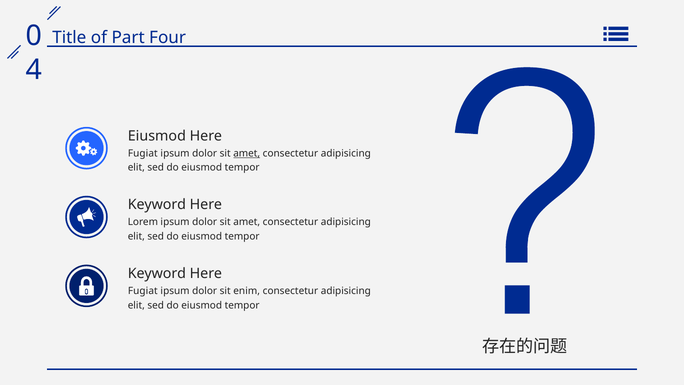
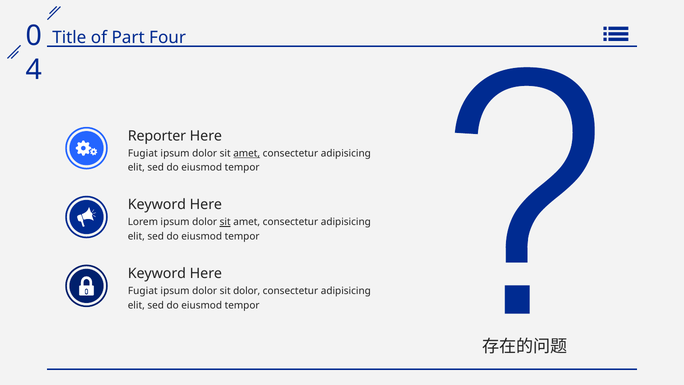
Eiusmod: Eiusmod -> Reporter (157, 136)
sit underline: none -> present (225, 222)
sit enim: enim -> dolor (247, 291)
